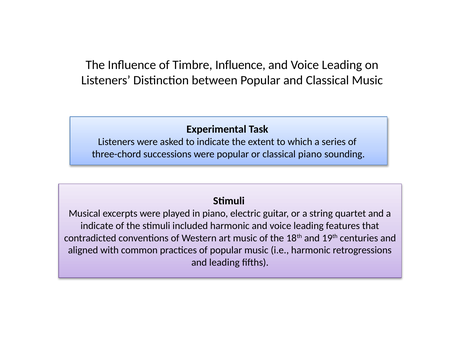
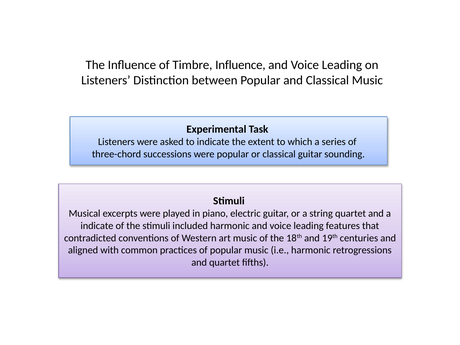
classical piano: piano -> guitar (310, 154)
and leading: leading -> quartet (224, 263)
